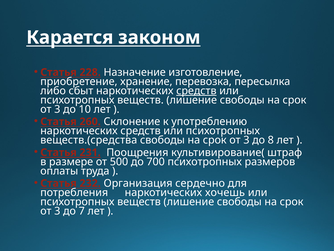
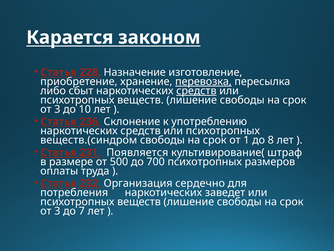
перевозка underline: none -> present (203, 81)
260: 260 -> 236 (90, 121)
веществ.(средства: веществ.(средства -> веществ.(синдром (89, 140)
3: 3 -> 1 (246, 140)
Поощрения: Поощрения -> Появляется (137, 152)
хочешь: хочешь -> заведет (225, 192)
